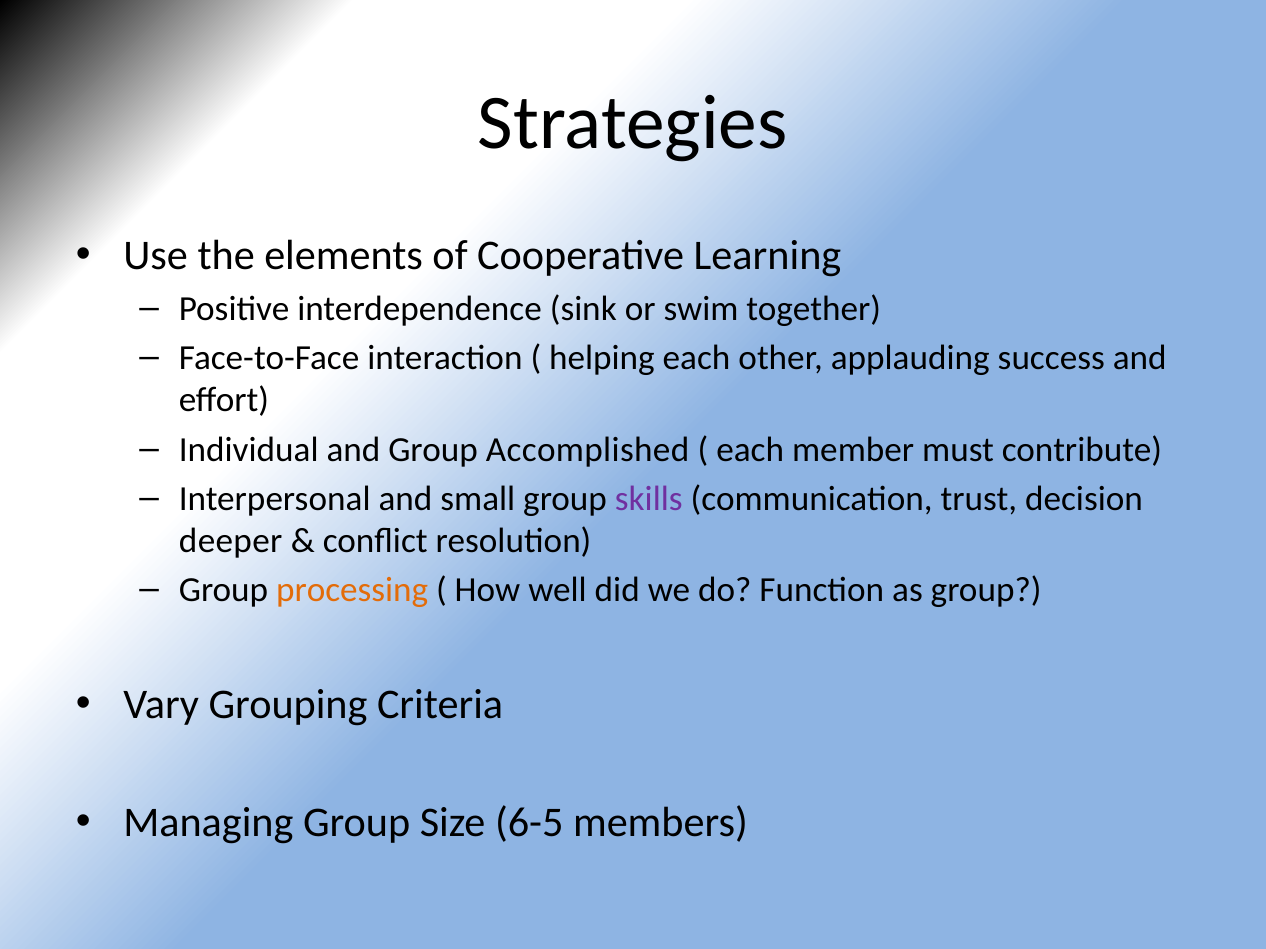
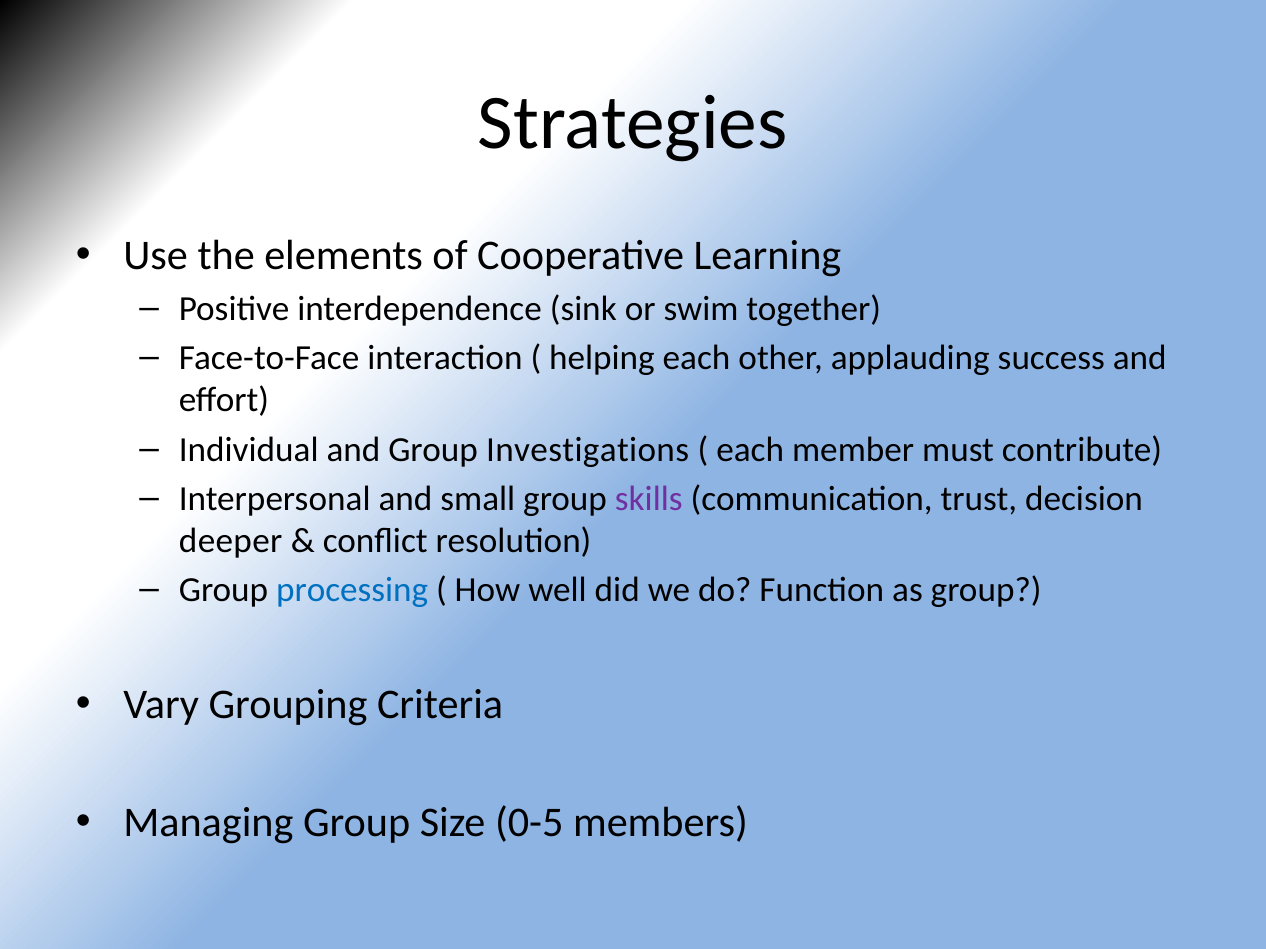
Accomplished: Accomplished -> Investigations (588, 450)
processing colour: orange -> blue (352, 591)
6-5: 6-5 -> 0-5 (529, 823)
